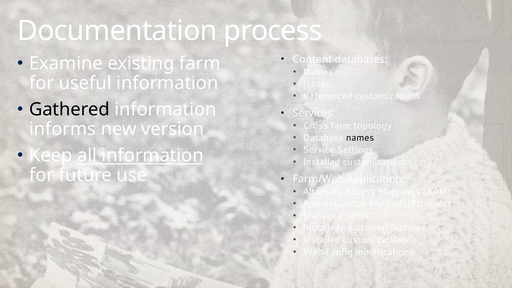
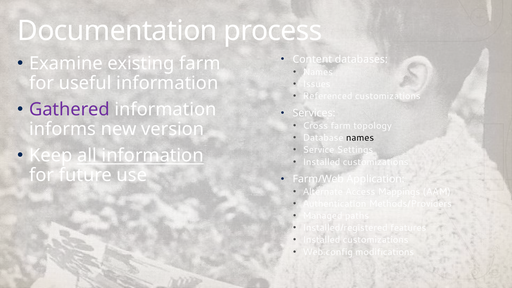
Gathered colour: black -> purple (69, 109)
